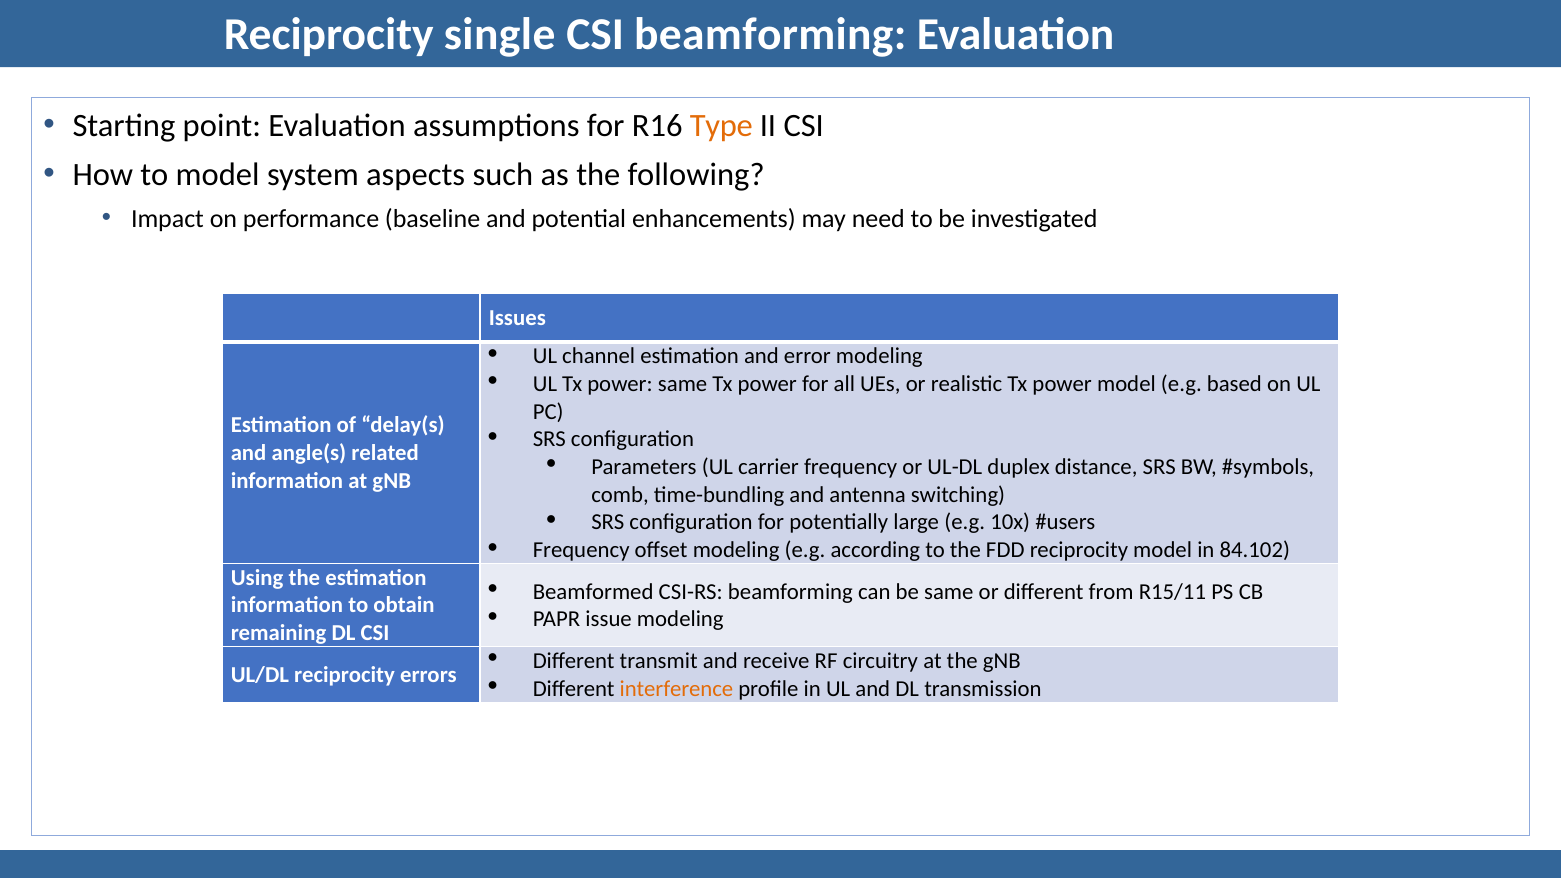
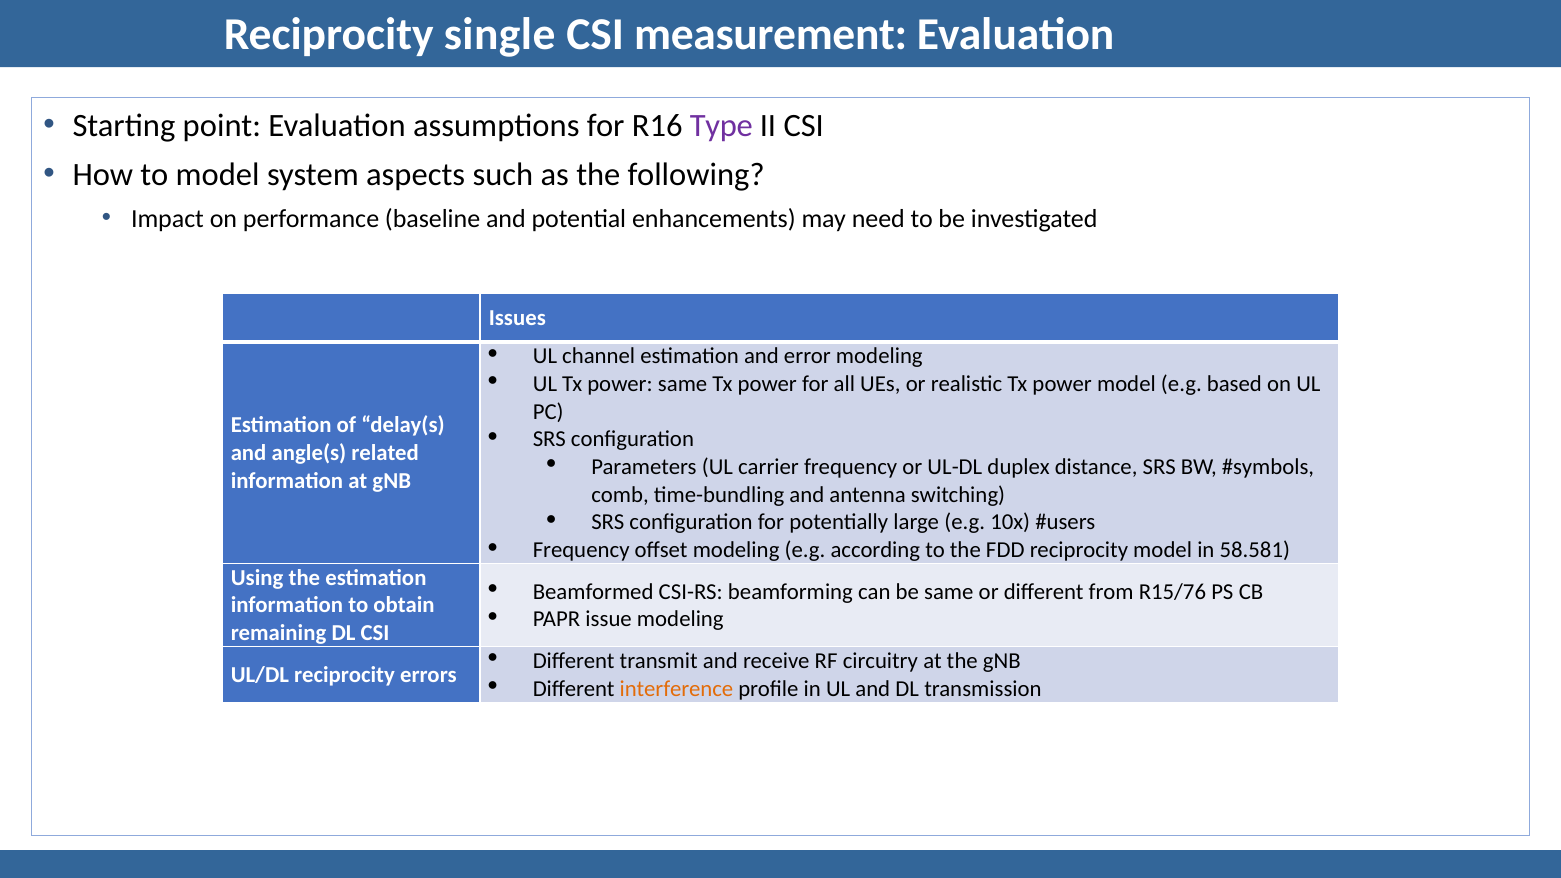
CSI beamforming: beamforming -> measurement (771, 34)
Type colour: orange -> purple (721, 126)
84.102: 84.102 -> 58.581 (1255, 550)
R15/11: R15/11 -> R15/76 (1172, 592)
